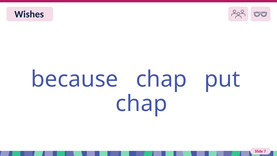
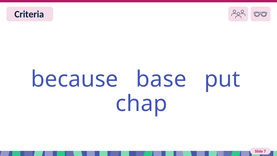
Wishes: Wishes -> Criteria (29, 14)
because chap: chap -> base (161, 79)
